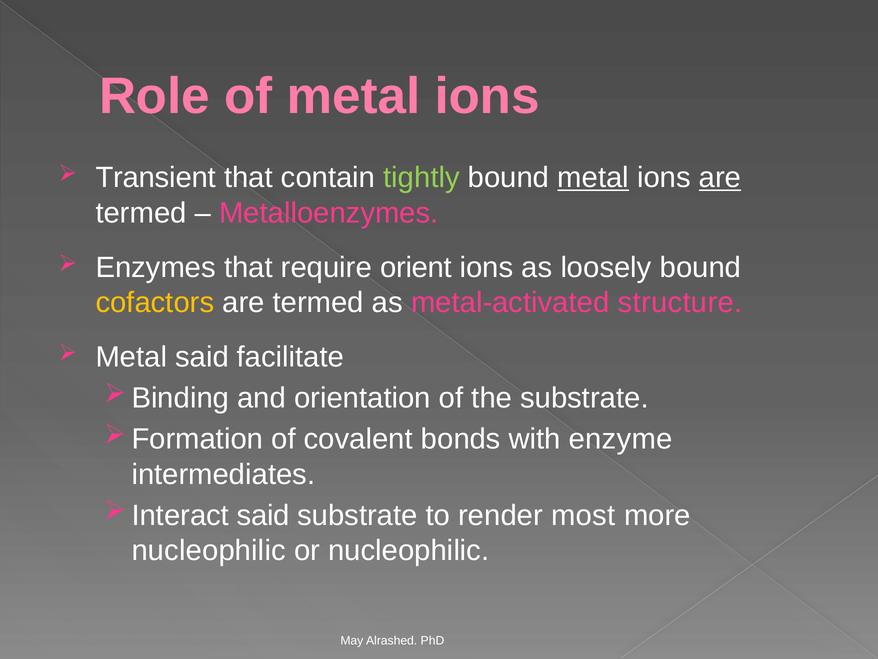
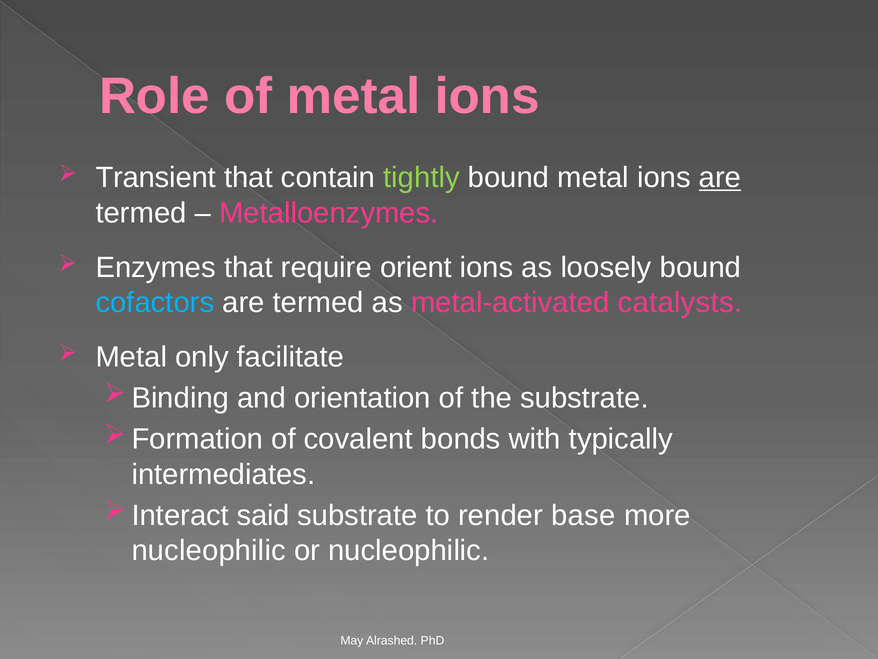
metal underline: present -> none (593, 178)
cofactors colour: yellow -> light blue (155, 302)
structure: structure -> catalysts (680, 302)
Metal said: said -> only (202, 357)
enzyme: enzyme -> typically (621, 439)
most: most -> base (583, 515)
